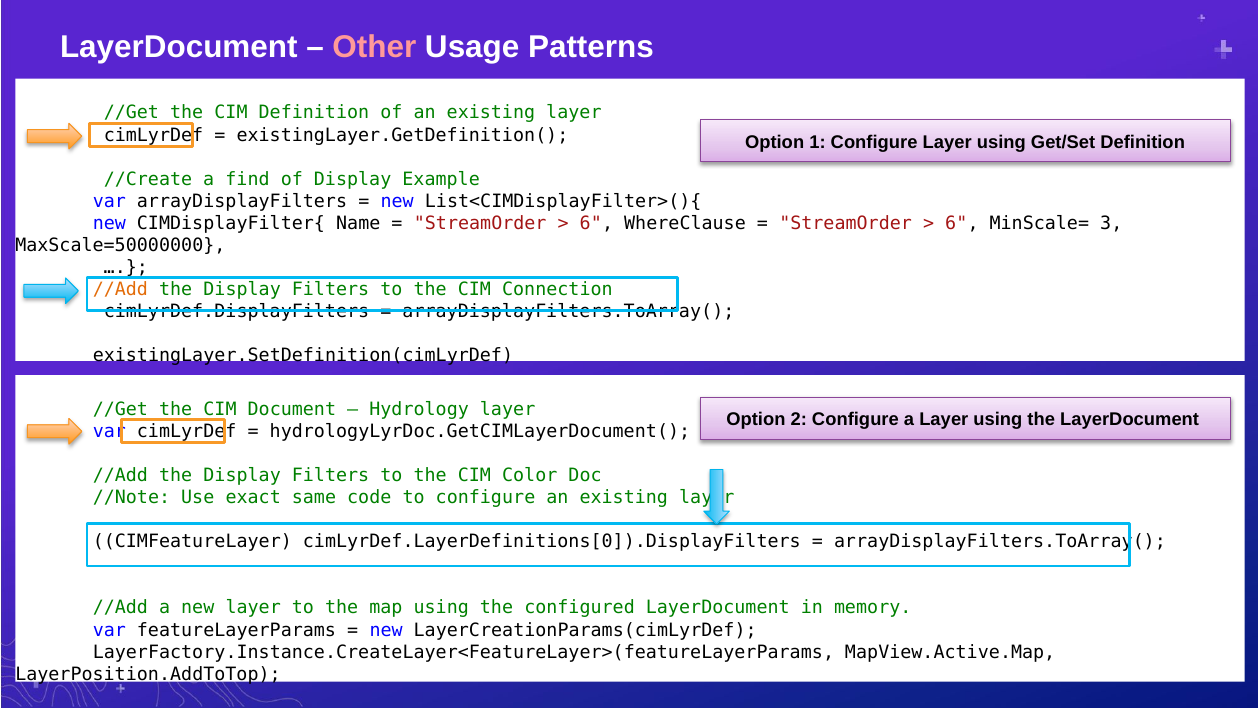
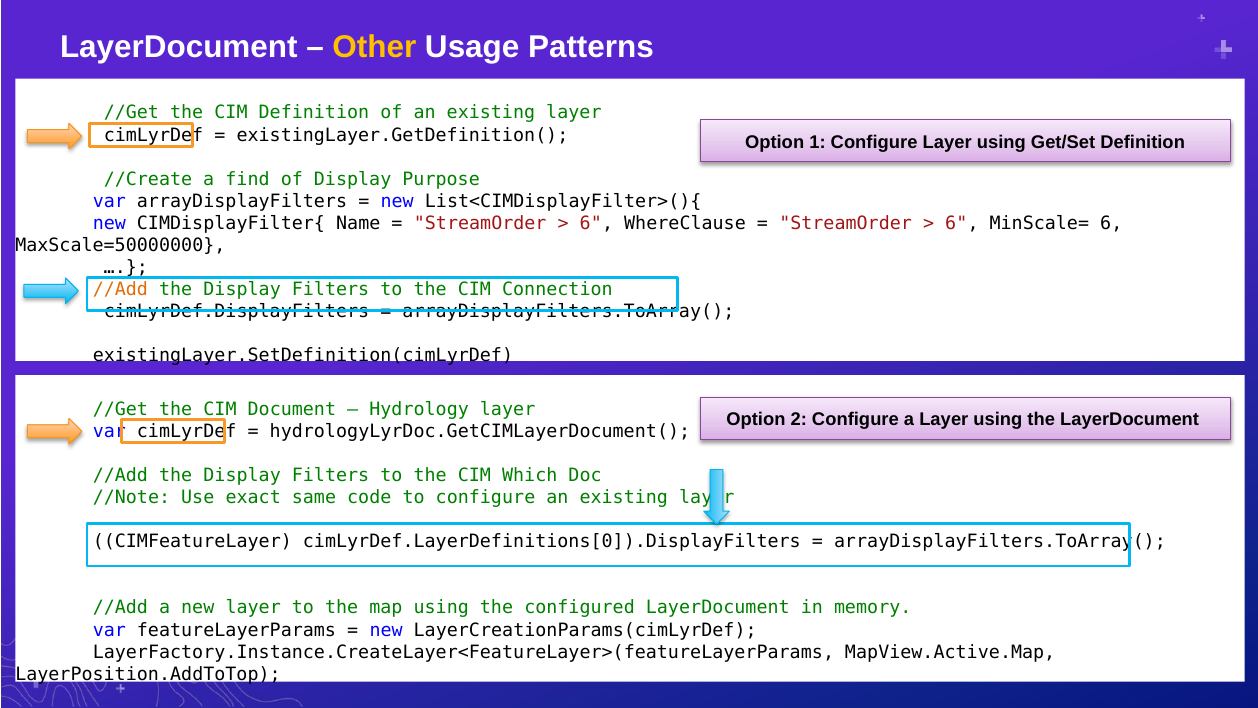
Other colour: pink -> yellow (374, 47)
Example: Example -> Purpose (441, 179)
MinScale= 3: 3 -> 6 (1111, 223)
Color: Color -> Which (530, 475)
